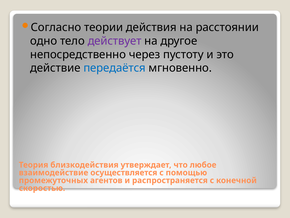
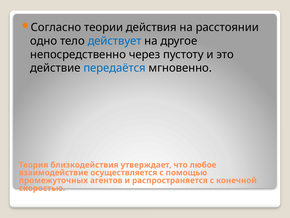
действует colour: purple -> blue (115, 41)
